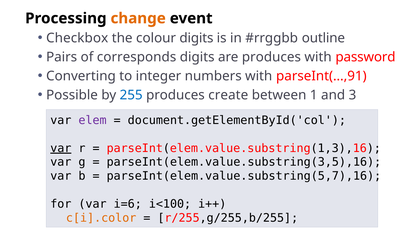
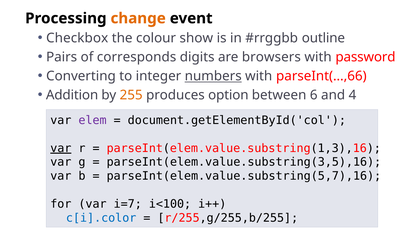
colour digits: digits -> show (196, 38)
are produces: produces -> browsers (271, 57)
numbers underline: none -> present (213, 76)
parseInt(…,91: parseInt(…,91 -> parseInt(…,66 (321, 76)
Possible: Possible -> Addition (72, 95)
255 colour: blue -> orange (131, 95)
create: create -> option (228, 95)
1: 1 -> 6 (314, 95)
3: 3 -> 4 (352, 95)
i=6: i=6 -> i=7 (128, 204)
c[i].color colour: orange -> blue (101, 218)
